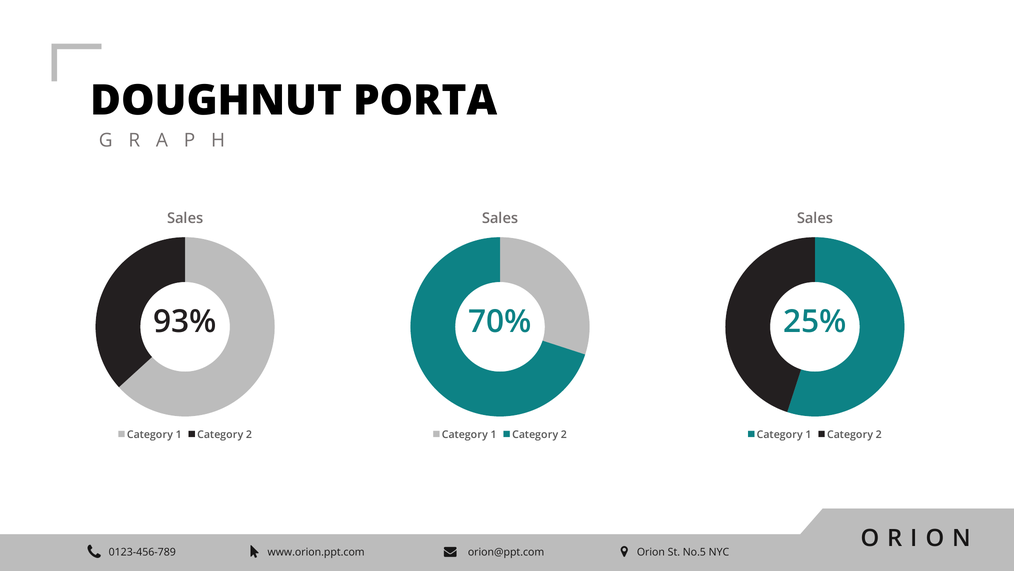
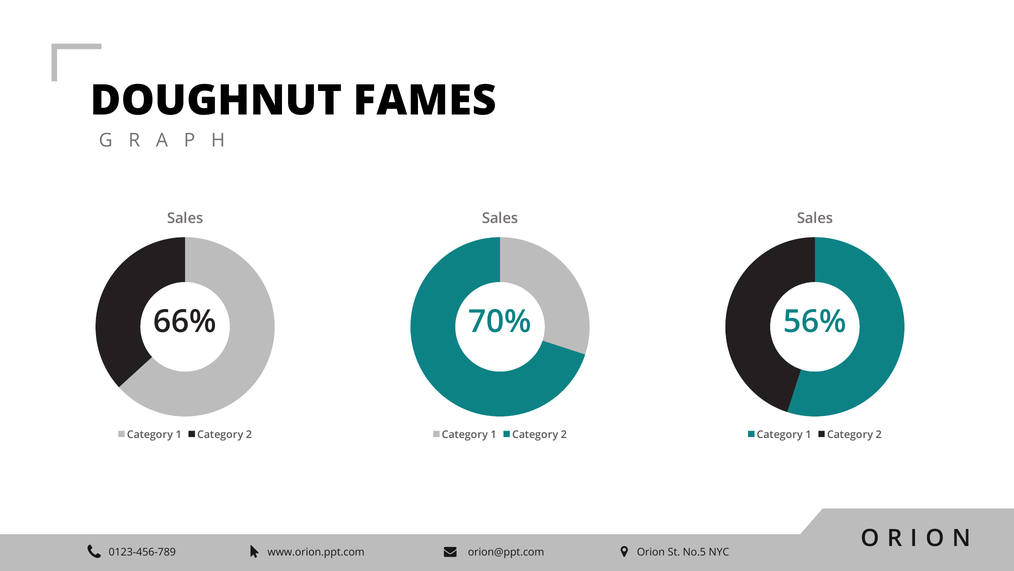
PORTA: PORTA -> FAMES (425, 101)
93%: 93% -> 66% (185, 321)
25%: 25% -> 56% (815, 321)
